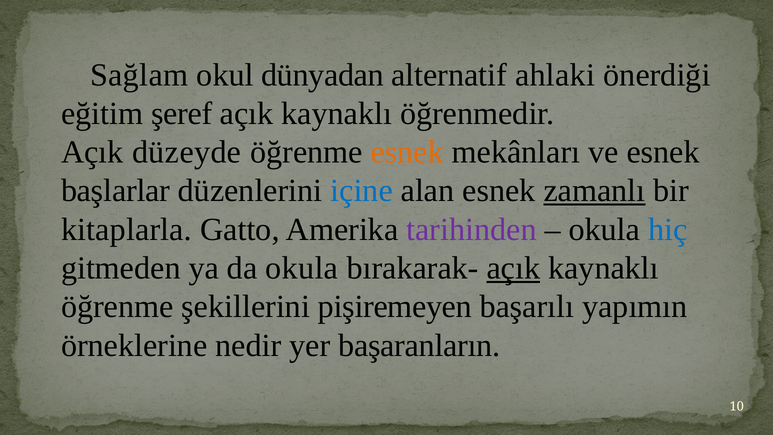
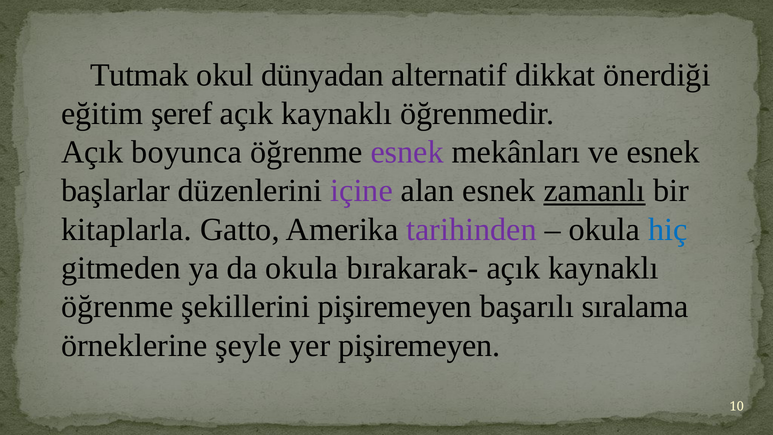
Sağlam: Sağlam -> Tutmak (139, 75)
ahlaki: ahlaki -> dikkat (555, 75)
düzeyde: düzeyde -> boyunca (187, 152)
esnek colour: orange -> purple (407, 152)
içine colour: blue -> purple (362, 191)
açık underline: present -> none (513, 268)
yapımın: yapımın -> sıralama (635, 307)
nedir: nedir -> şeyle (248, 345)
yer başaranların: başaranların -> pişiremeyen (419, 345)
